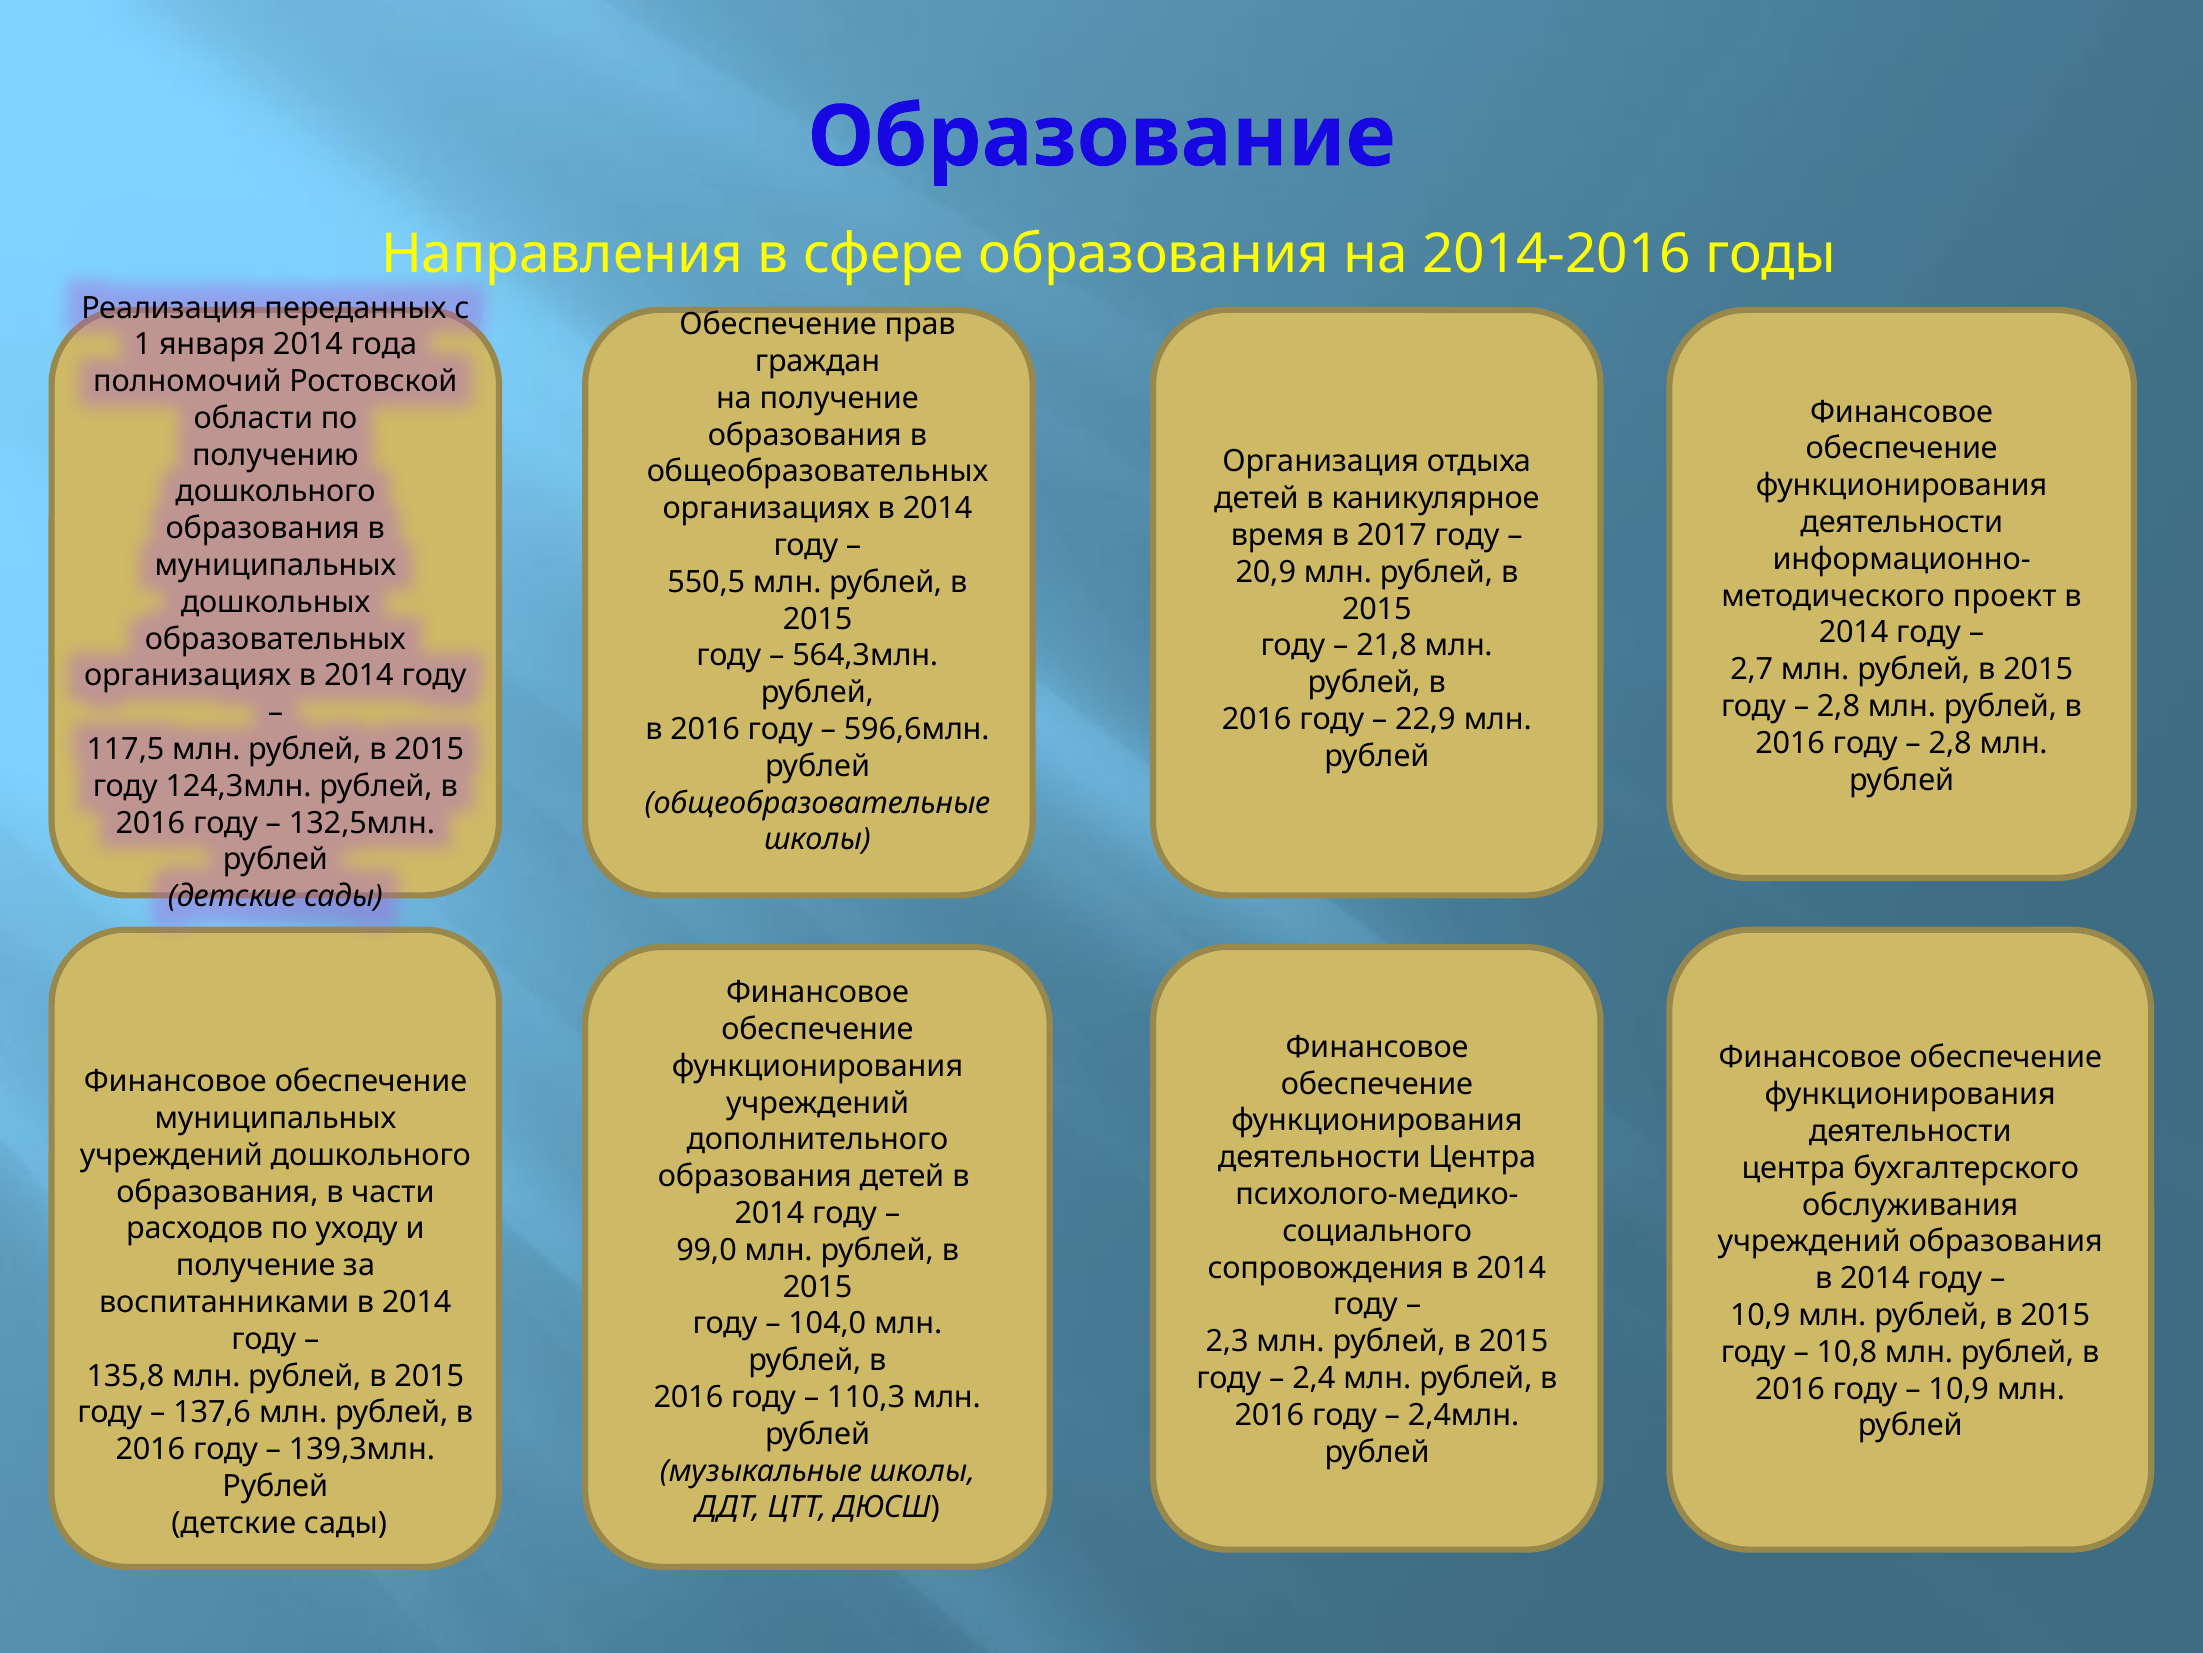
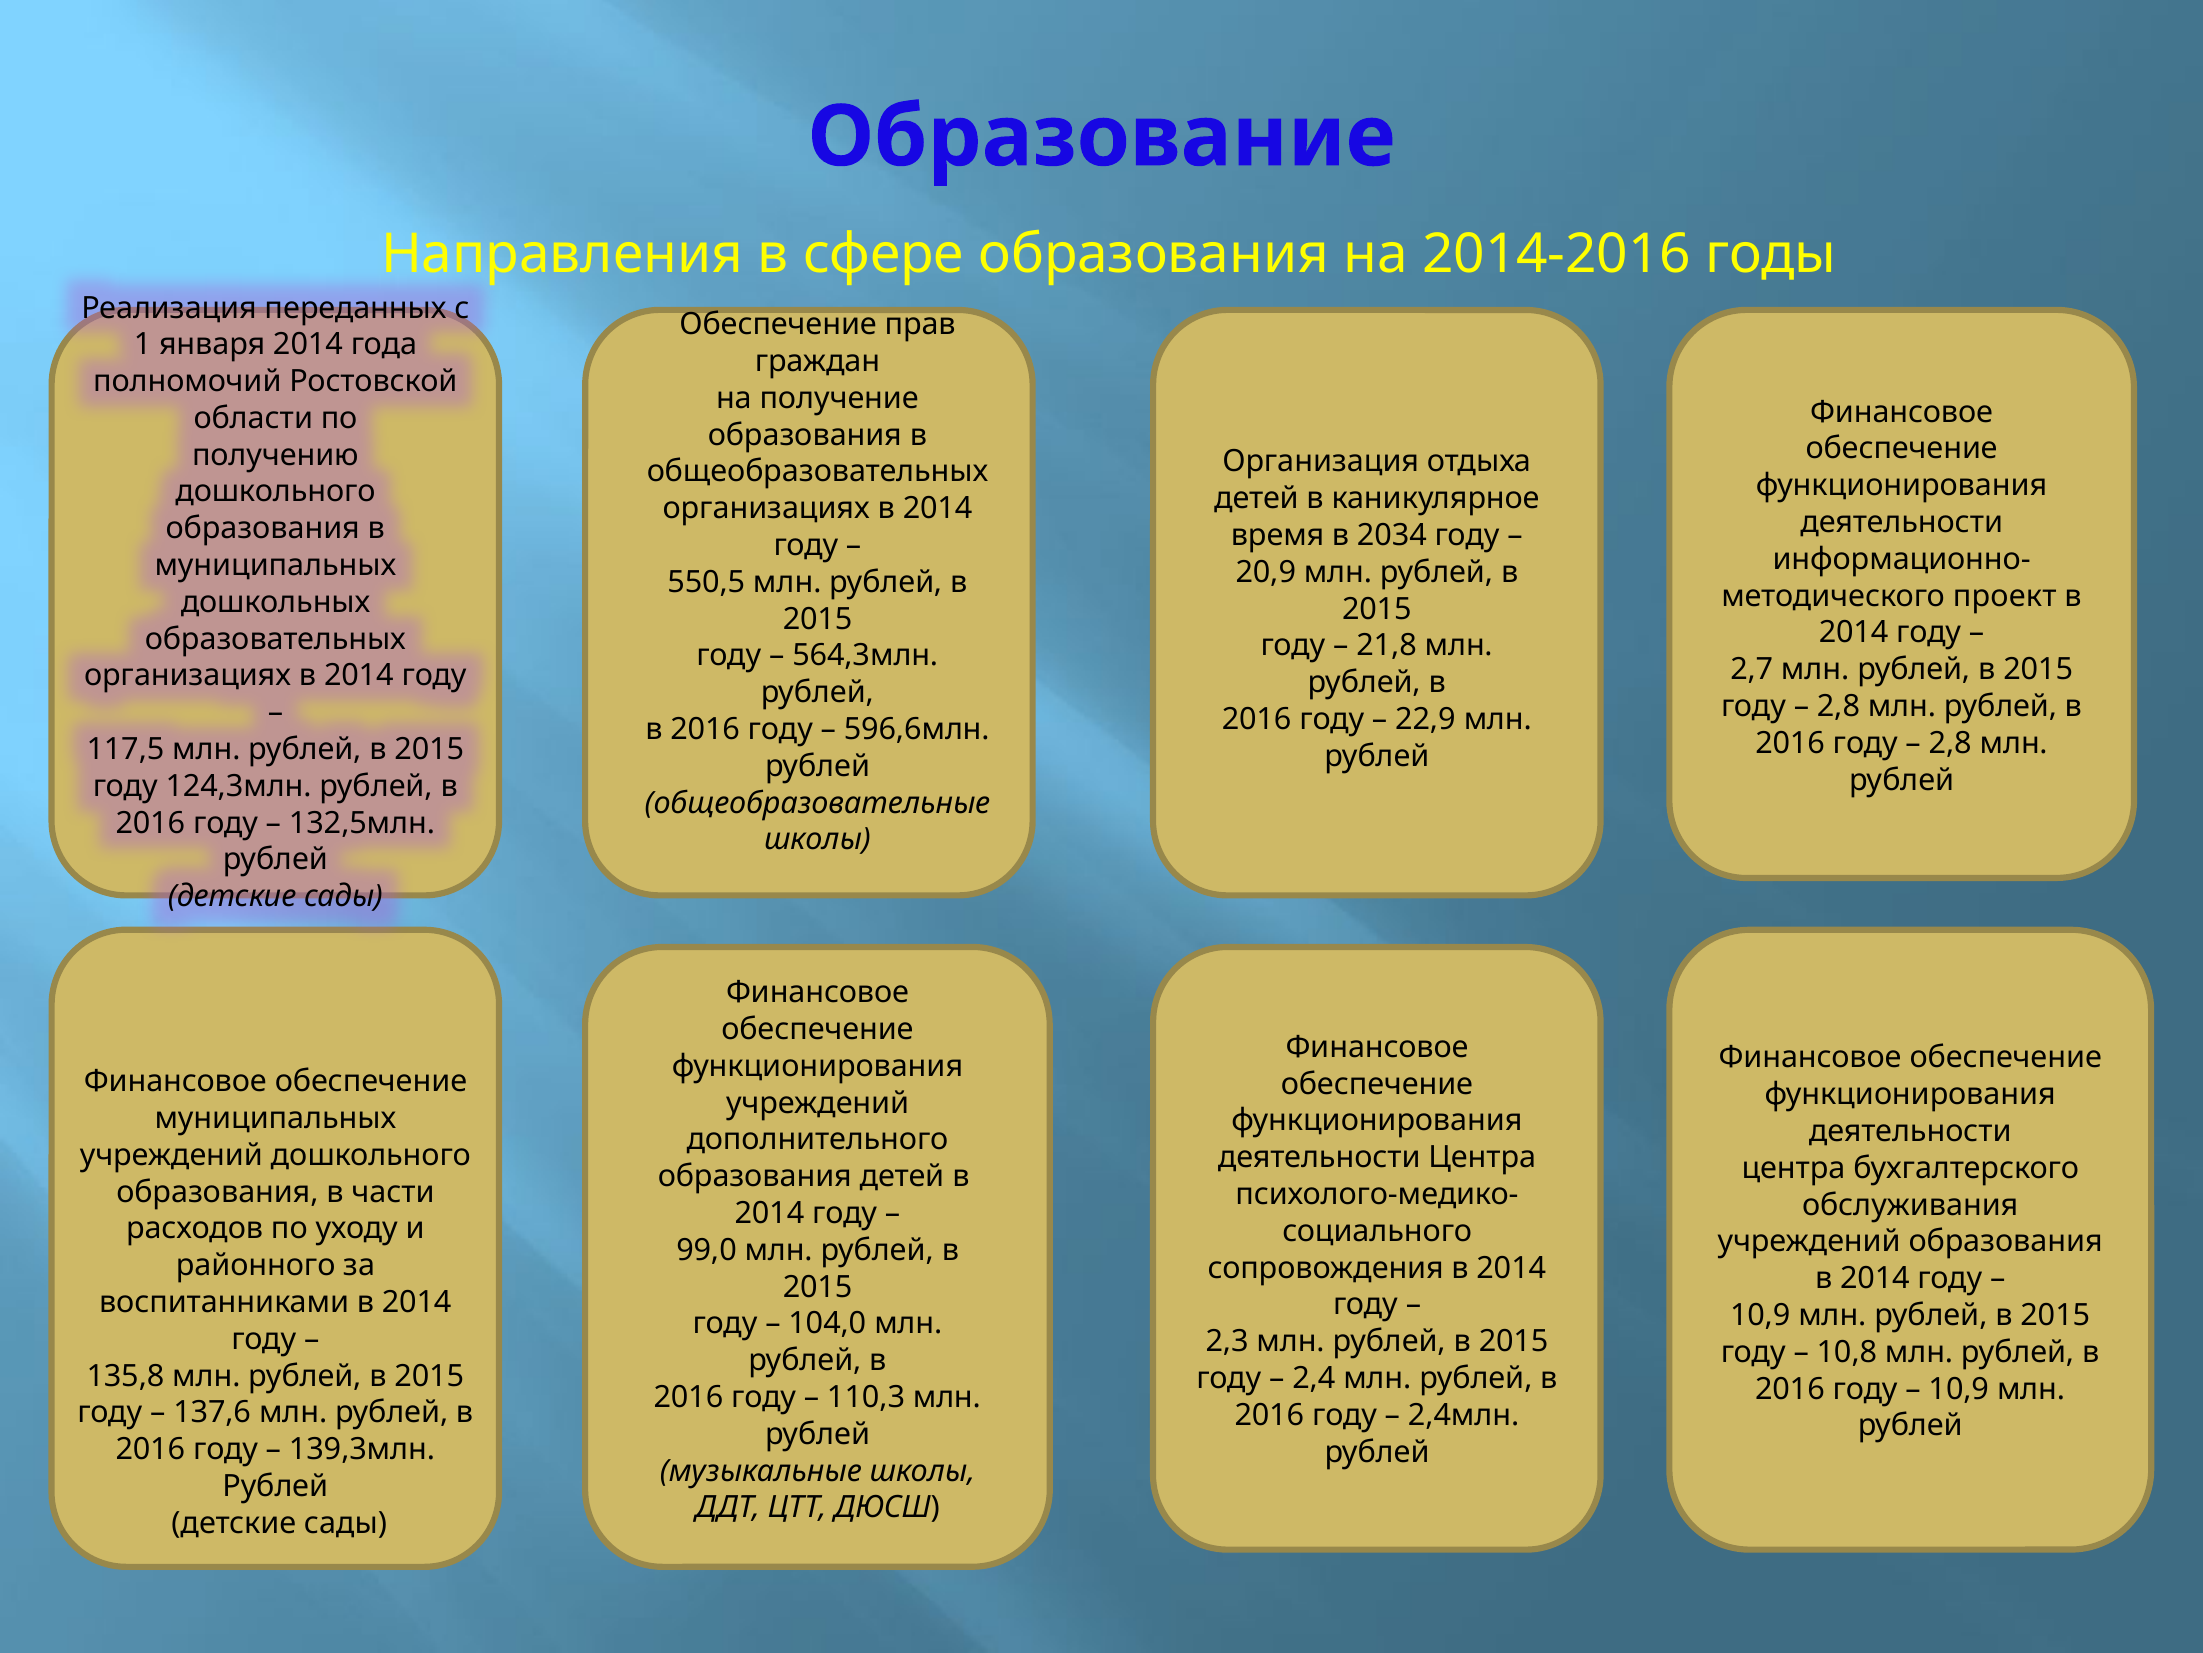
2017: 2017 -> 2034 (1392, 535)
получение: получение -> районного (256, 1265)
